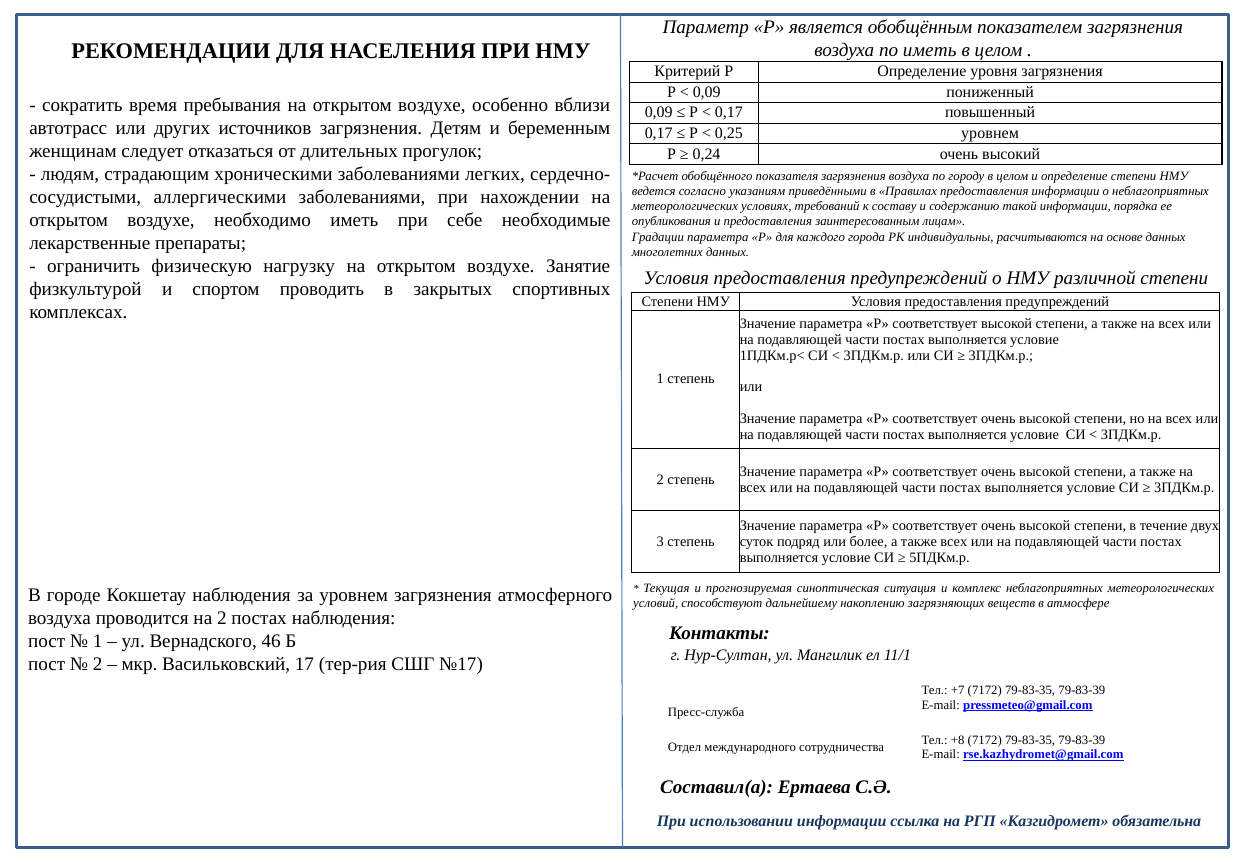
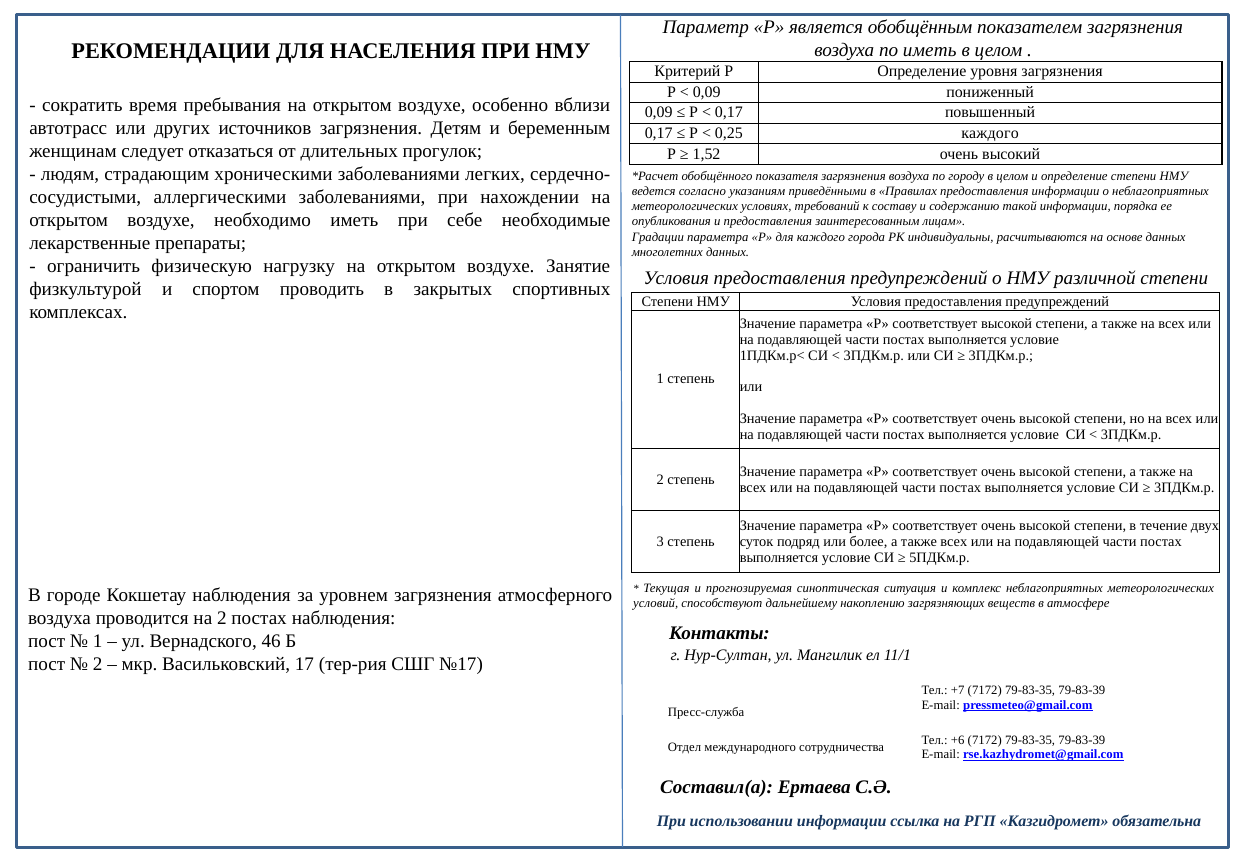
0,25 уровнем: уровнем -> каждого (990, 133)
0,24: 0,24 -> 1,52 (707, 154)
+8: +8 -> +6 (958, 740)
